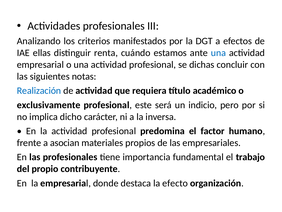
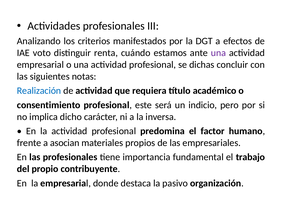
ellas: ellas -> voto (42, 53)
una colour: blue -> purple (218, 53)
exclusivamente: exclusivamente -> consentimiento (49, 105)
efecto: efecto -> pasivo (175, 183)
